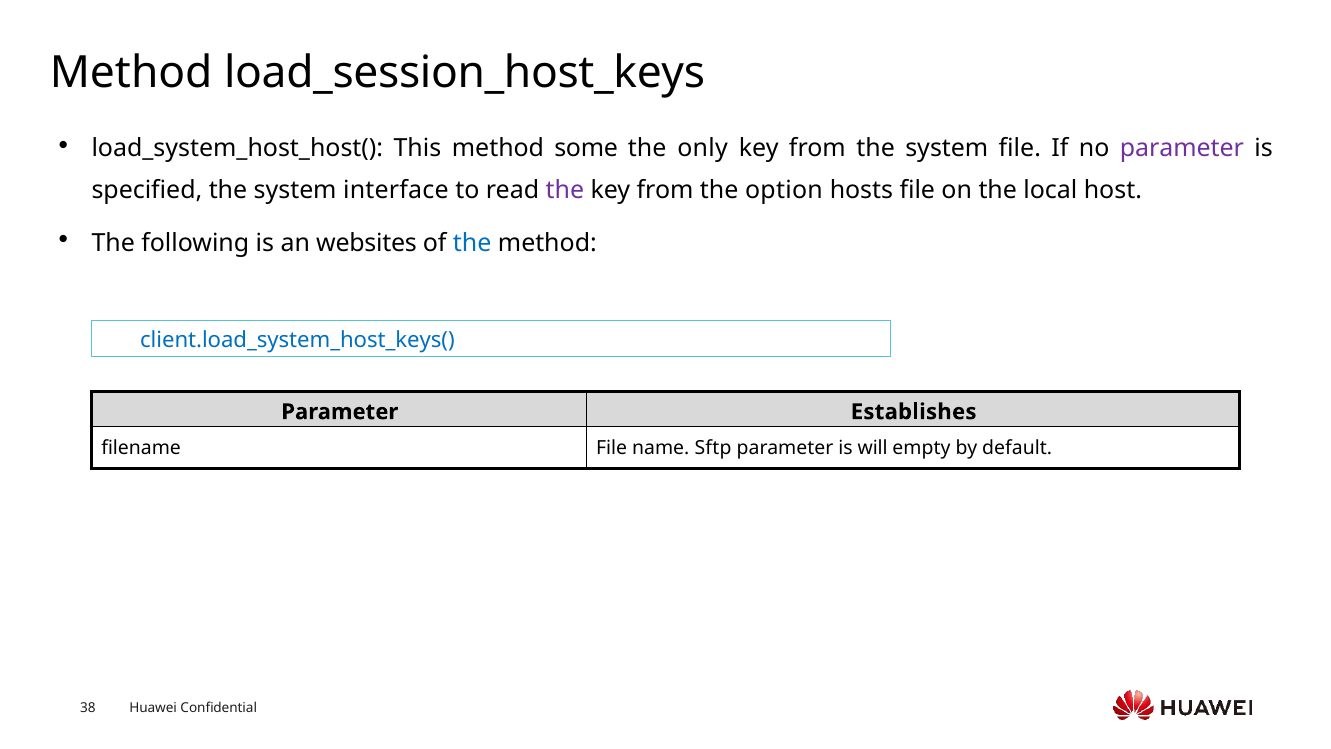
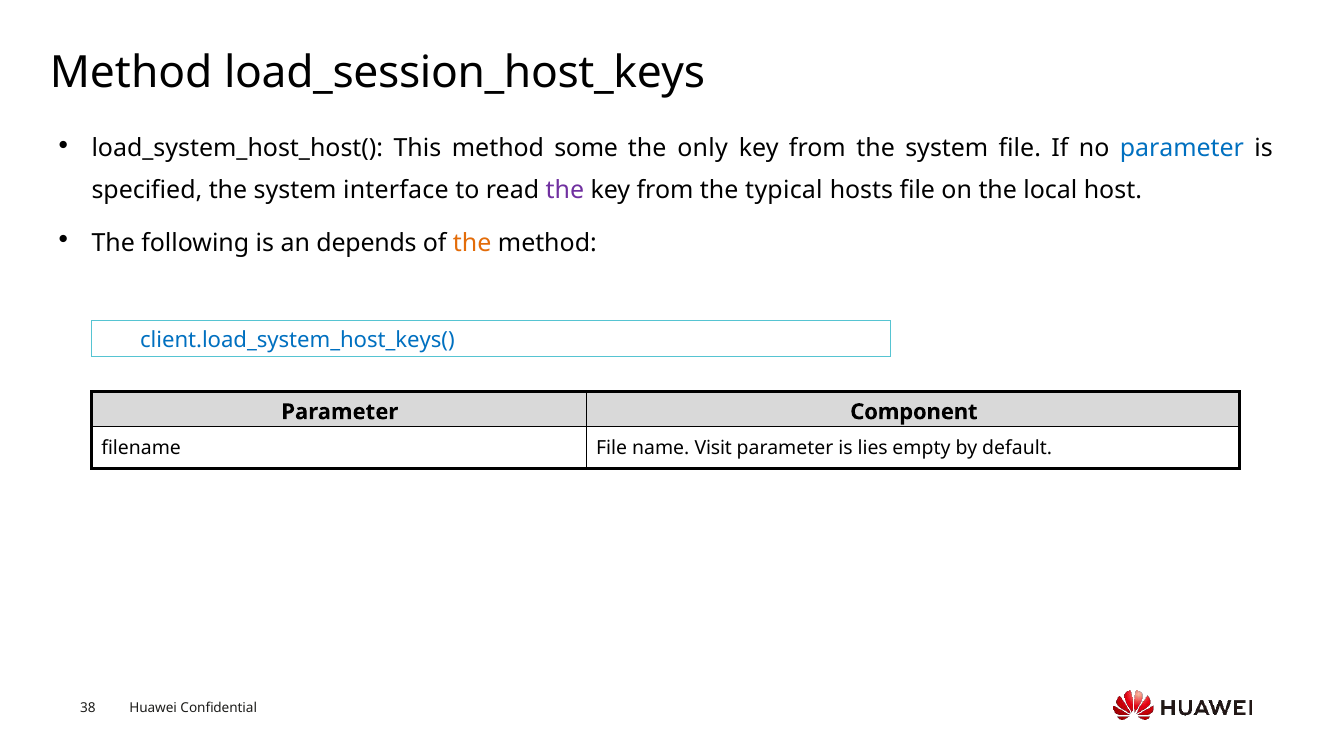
parameter colour: purple -> blue (1182, 148)
option: option -> typical (784, 190)
websites: websites -> depends (367, 243)
the colour: blue -> orange (472, 243)
Establishes: Establishes -> Component (914, 412)
Sftp: Sftp -> Visit (713, 448)
will: will -> lies (873, 448)
